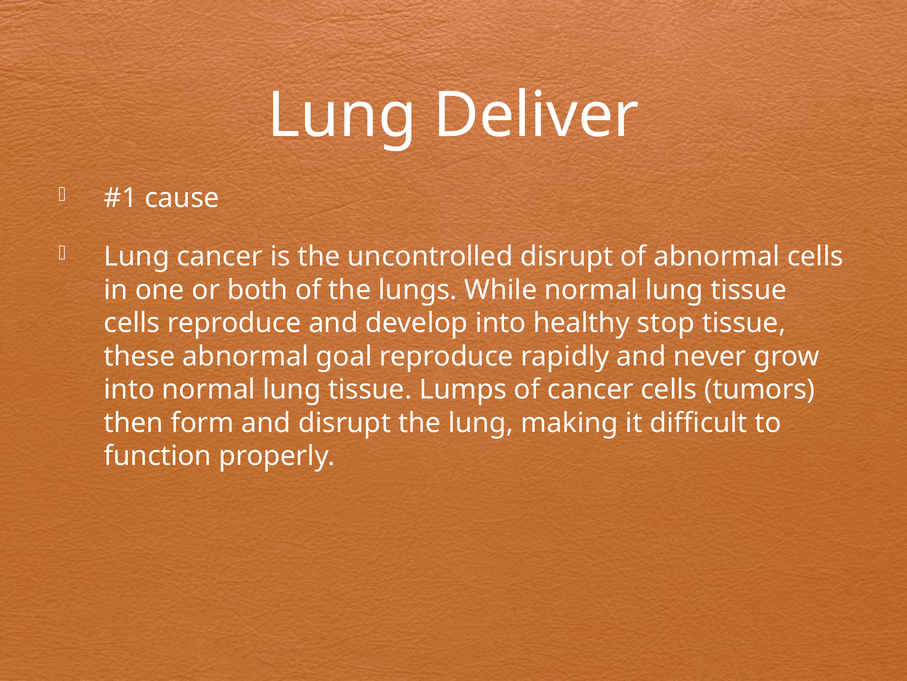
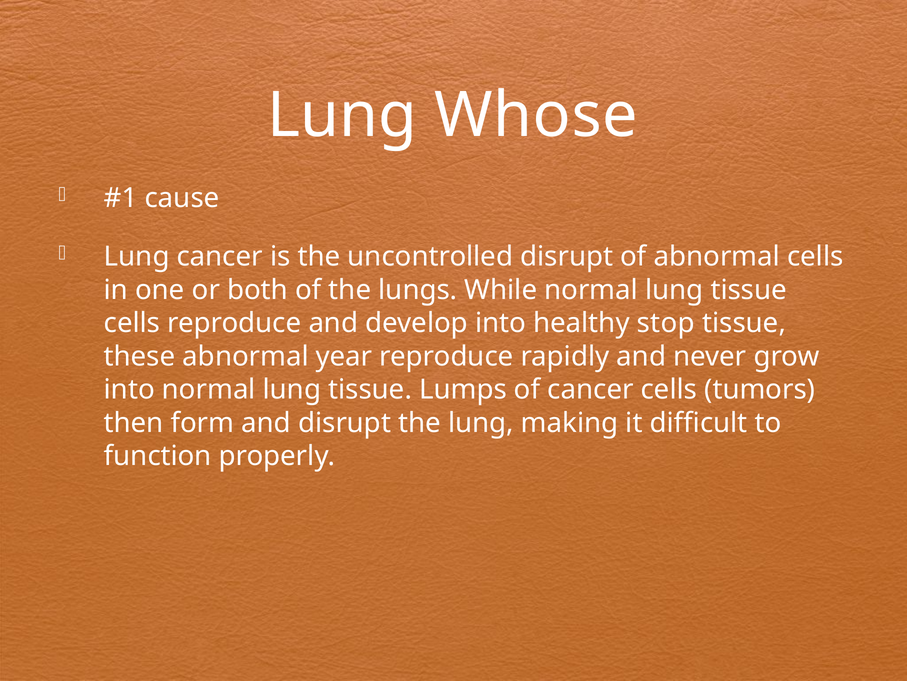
Deliver: Deliver -> Whose (536, 115)
goal: goal -> year (344, 356)
